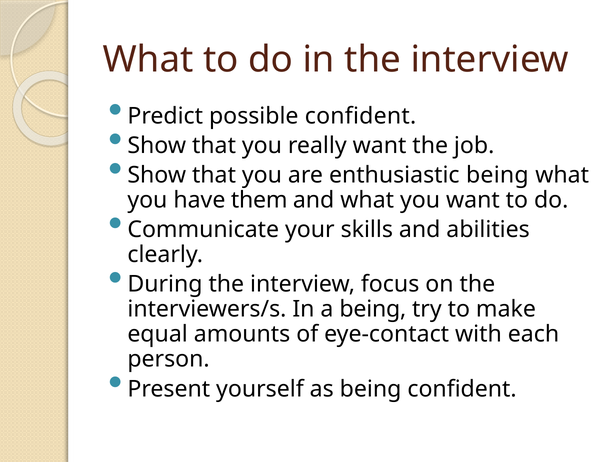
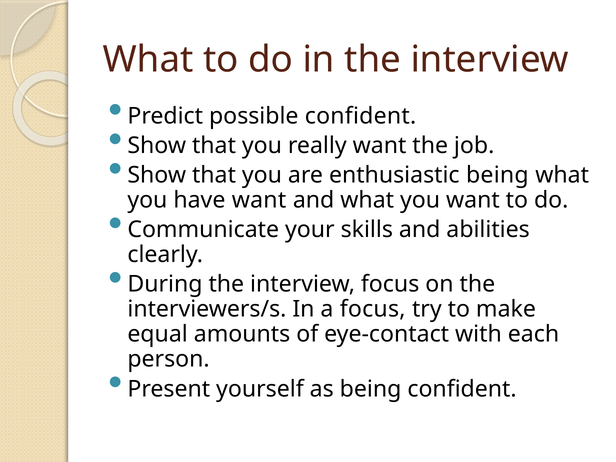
have them: them -> want (259, 200)
a being: being -> focus (373, 309)
